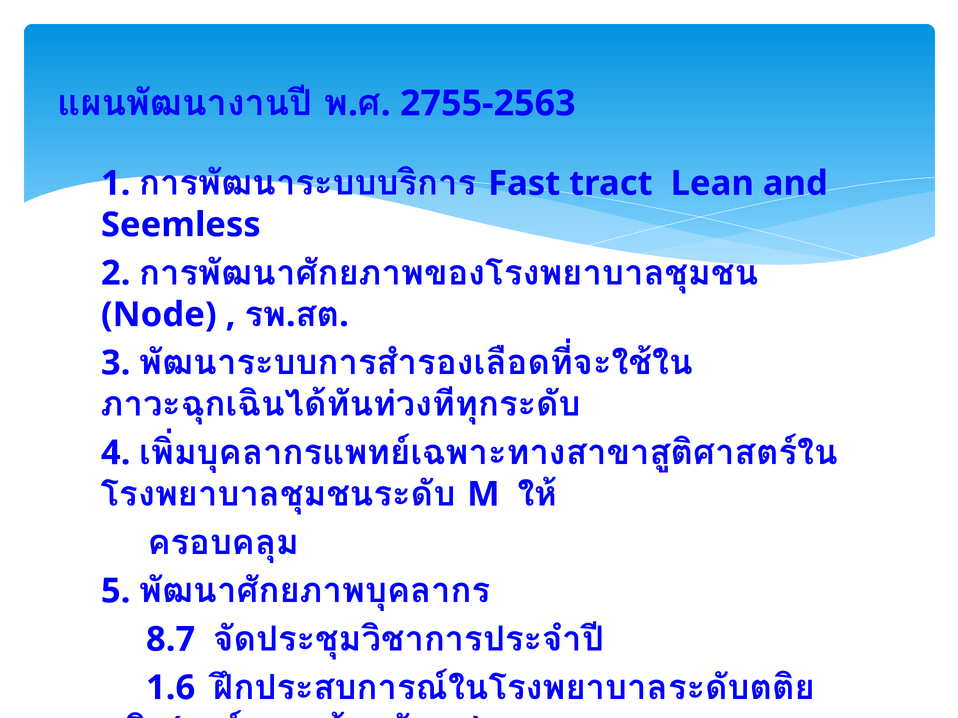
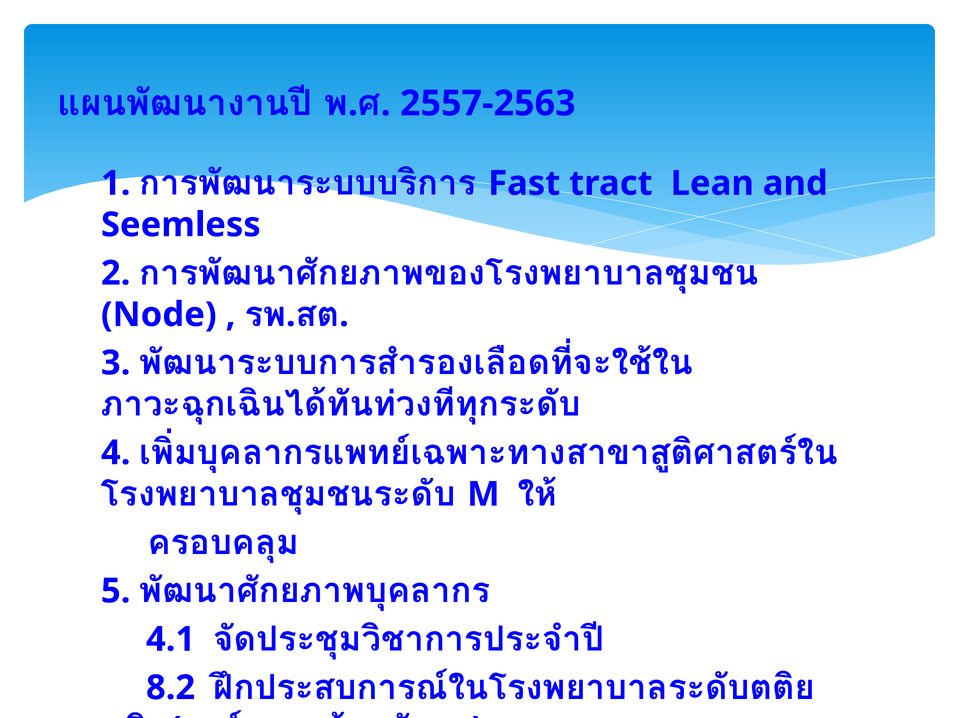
2755-2563: 2755-2563 -> 2557-2563 (488, 104)
8.7: 8.7 -> 4.1 (171, 640)
1.6: 1.6 -> 8.2 (171, 688)
